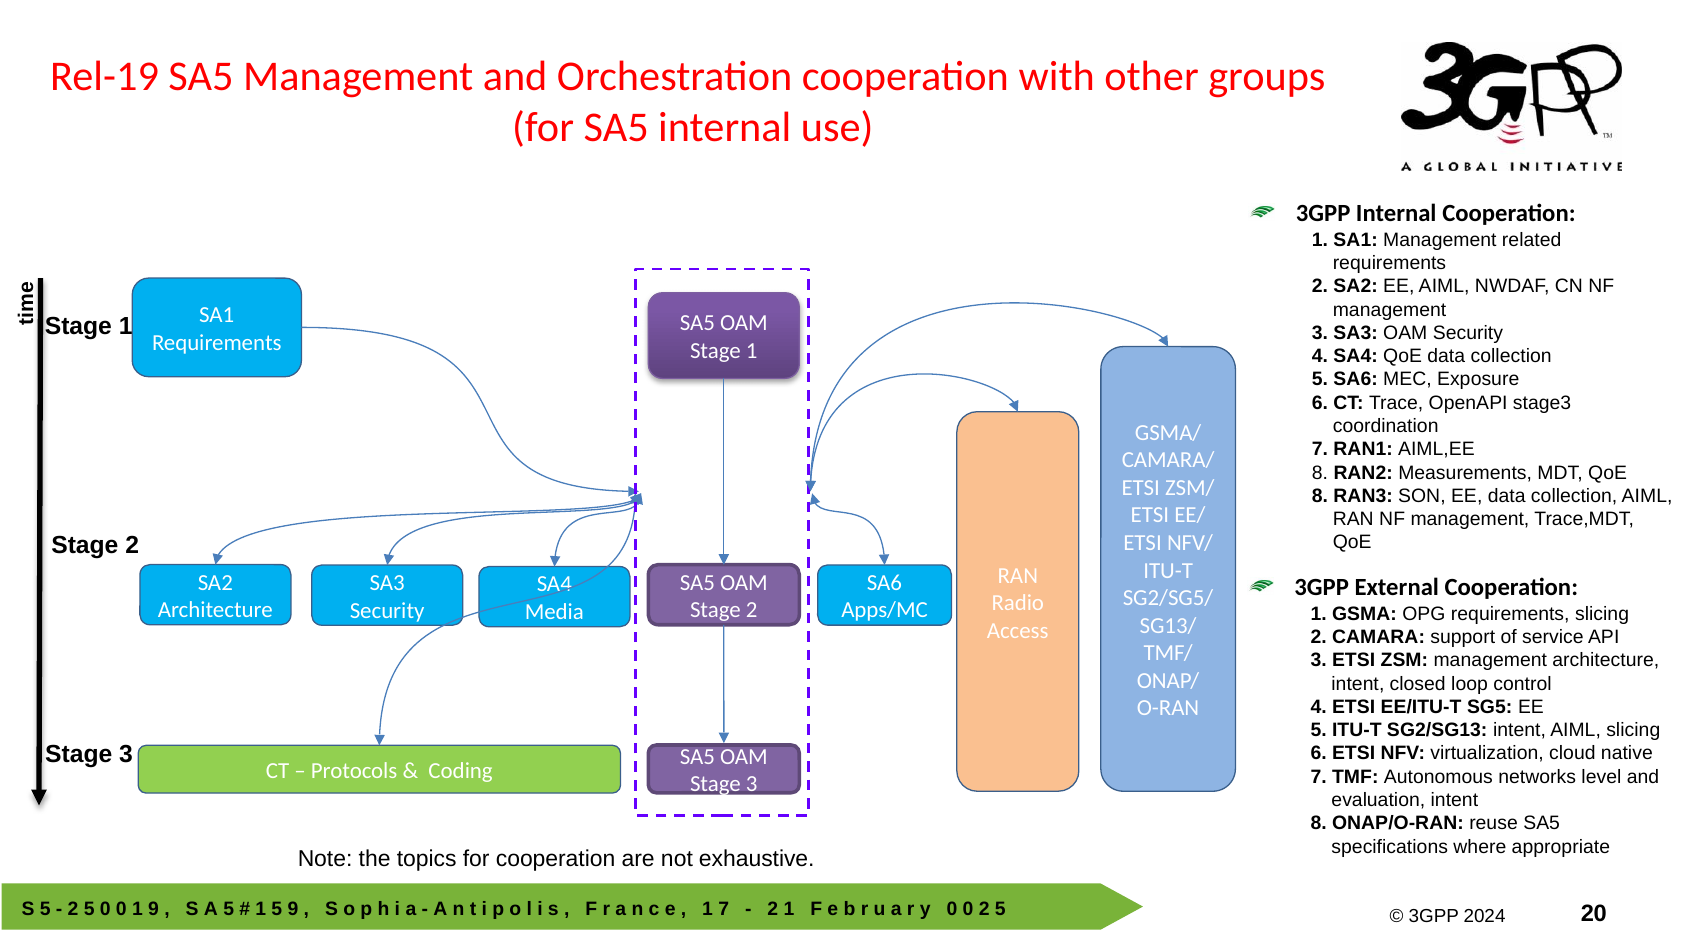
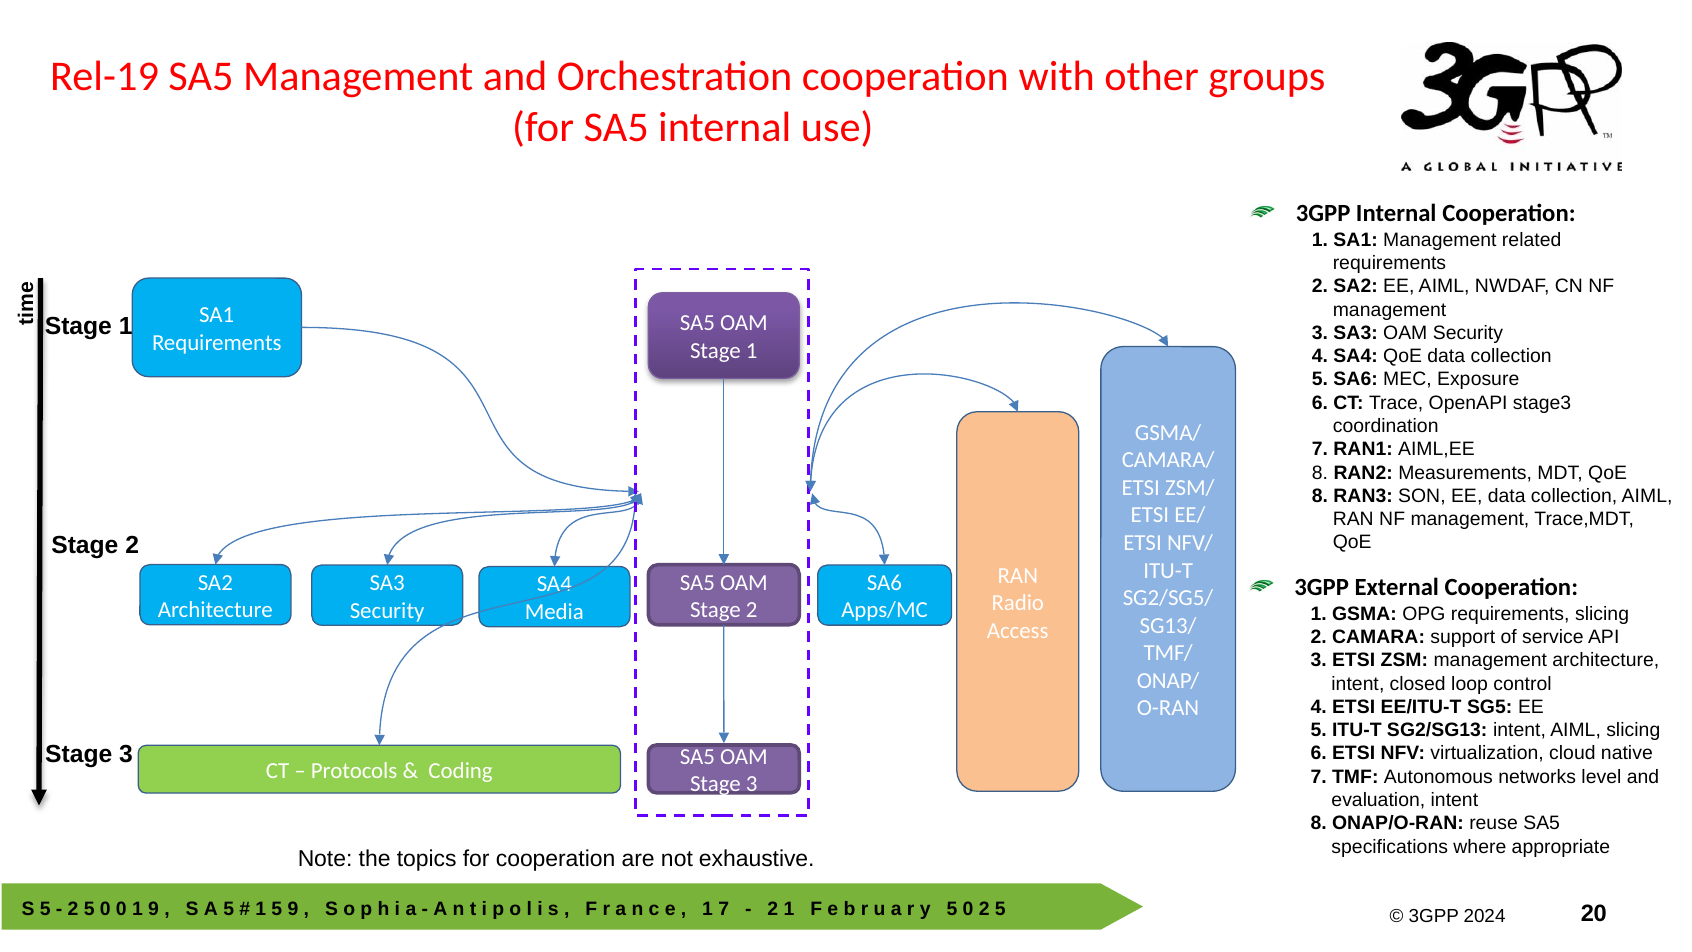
0: 0 -> 5 (952, 909)
